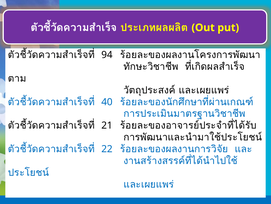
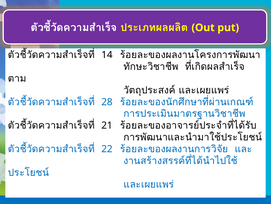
94: 94 -> 14 (107, 55)
40: 40 -> 28 (107, 102)
